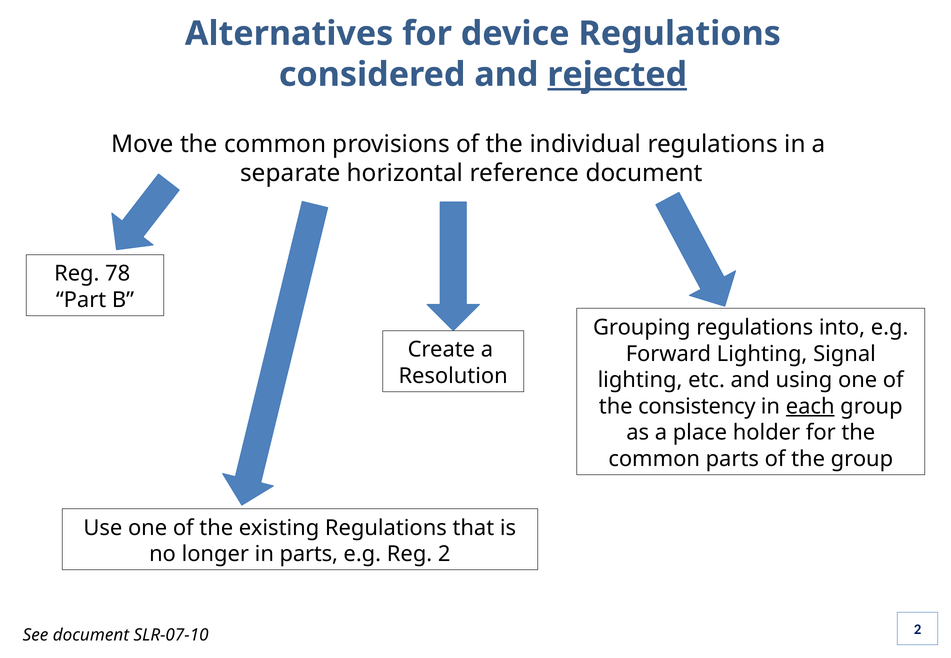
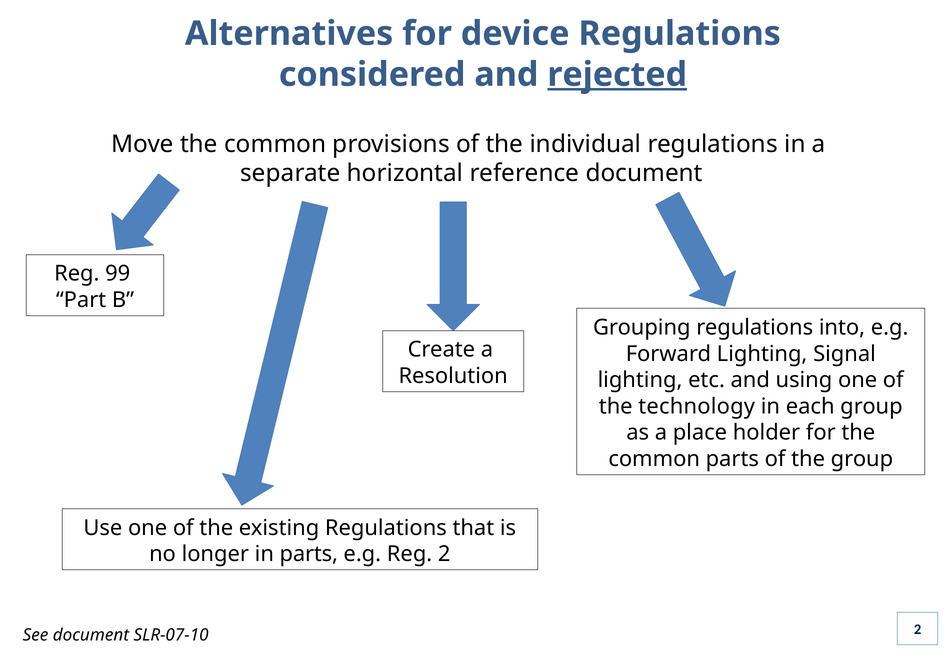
78: 78 -> 99 (118, 274)
consistency: consistency -> technology (697, 407)
each underline: present -> none (810, 407)
